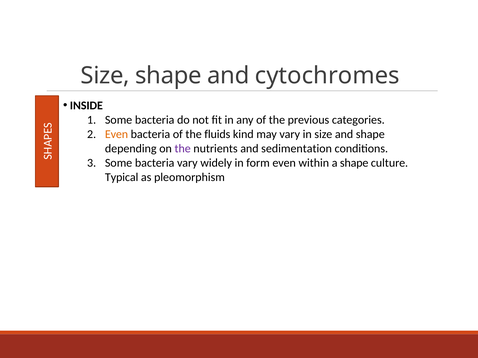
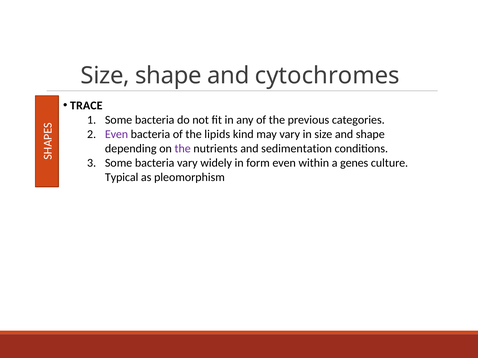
INSIDE: INSIDE -> TRACE (86, 106)
Even colour: orange -> purple (117, 134)
fluids: fluids -> lipids (217, 134)
a shape: shape -> genes (354, 163)
